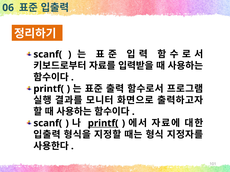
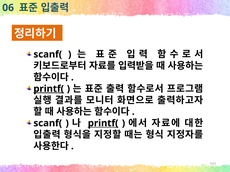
printf( underline: none -> present (49, 89)
